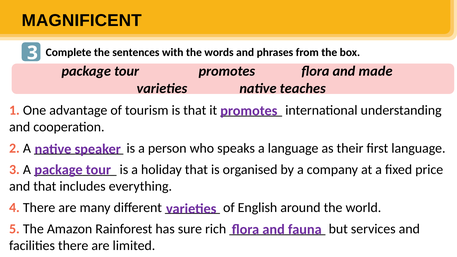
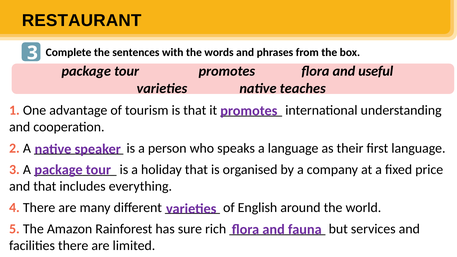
MAGNIFICENT: MAGNIFICENT -> RESTAURANT (82, 20)
made: made -> useful (376, 71)
